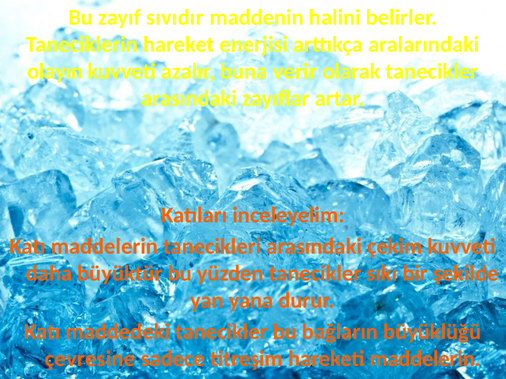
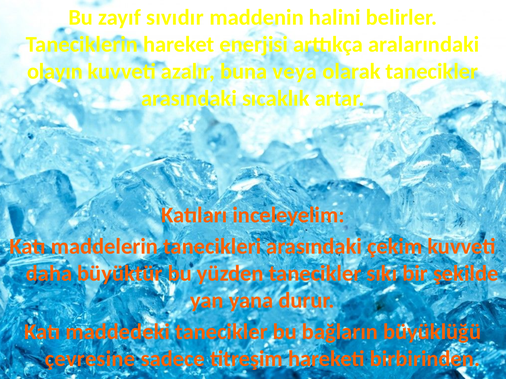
verir: verir -> veya (295, 72)
zayıflar: zayıflar -> sıcaklık (276, 99)
hareketi maddelerin: maddelerin -> birbirinden (425, 359)
